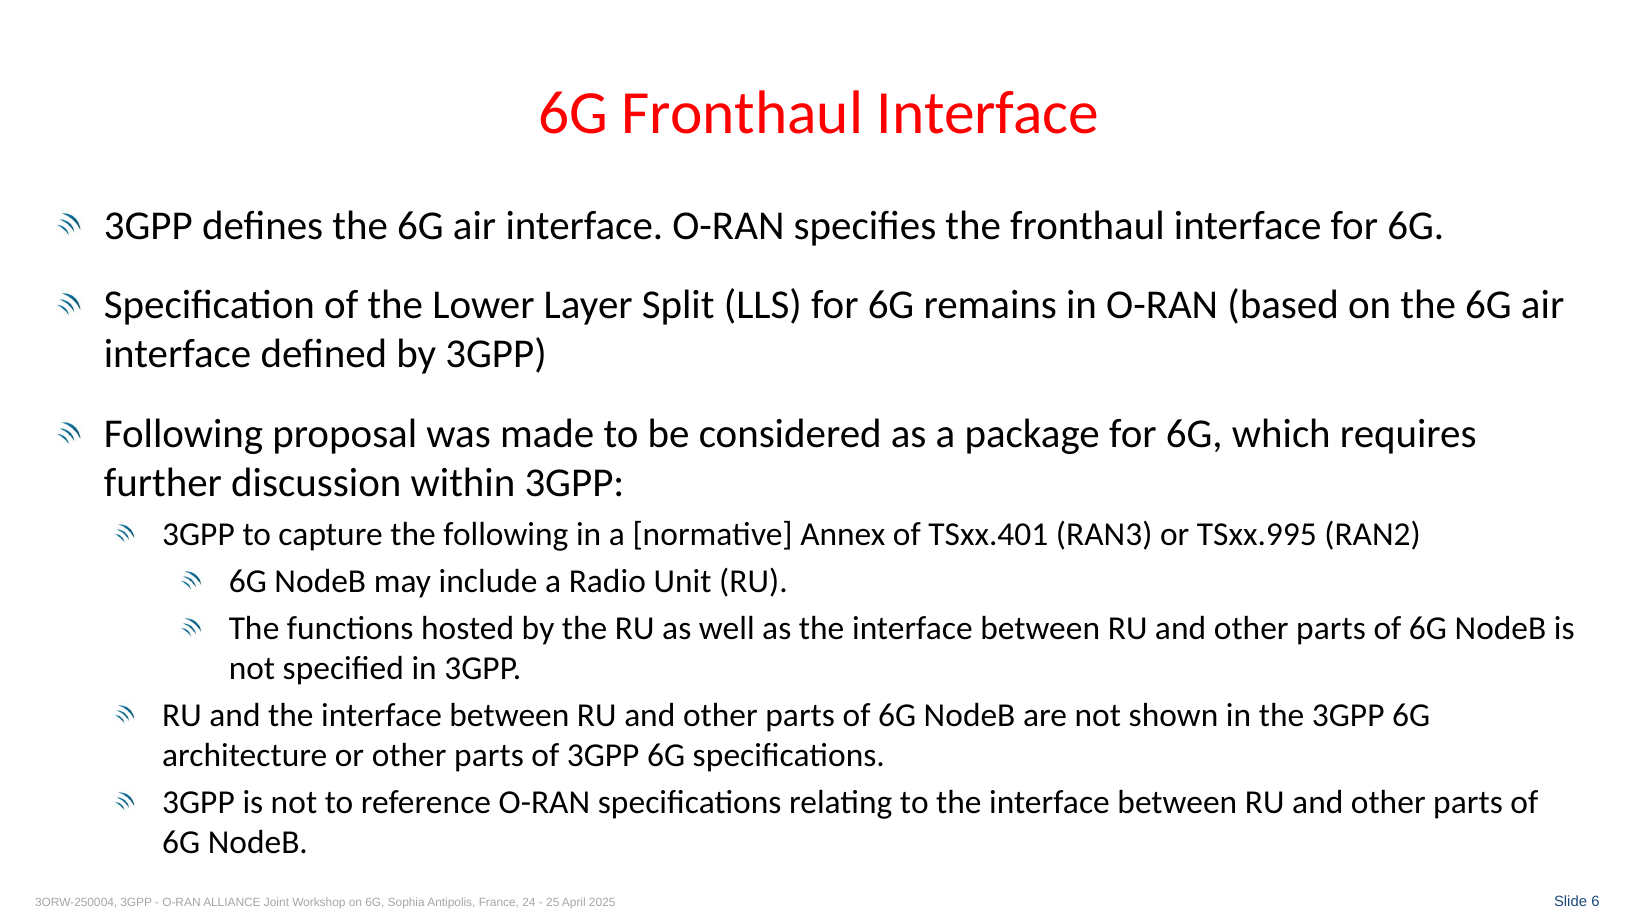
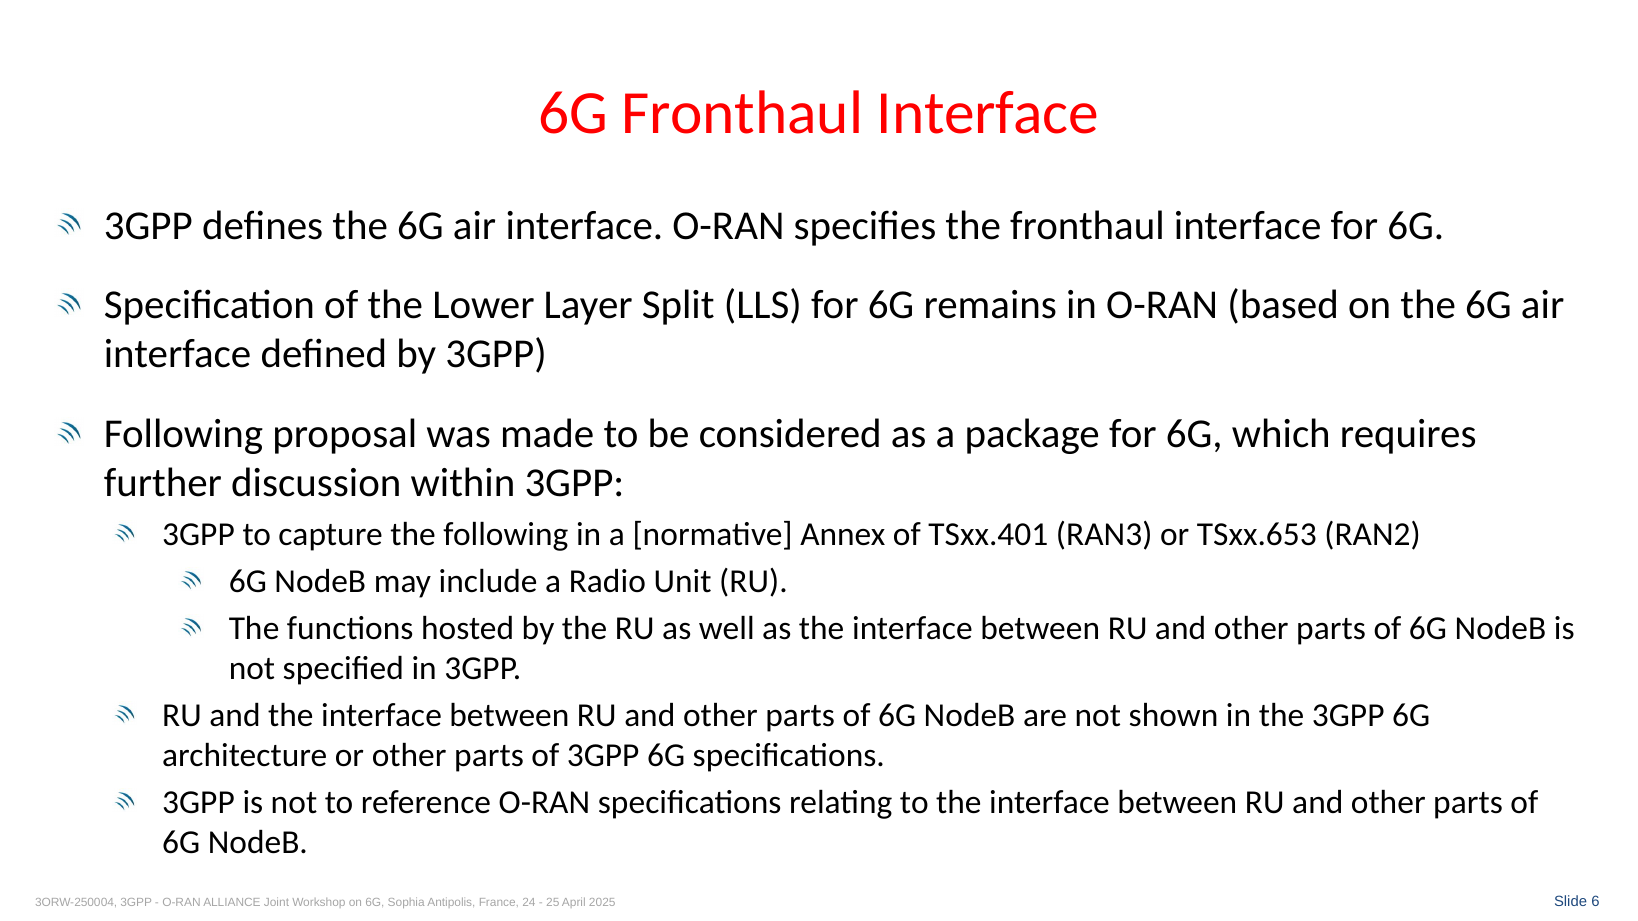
TSxx.995: TSxx.995 -> TSxx.653 (1257, 534)
